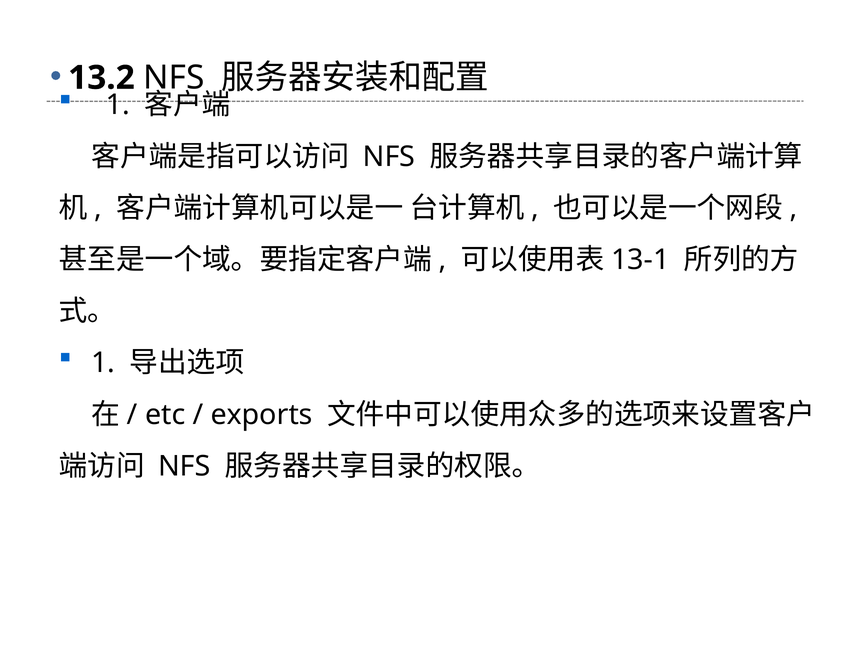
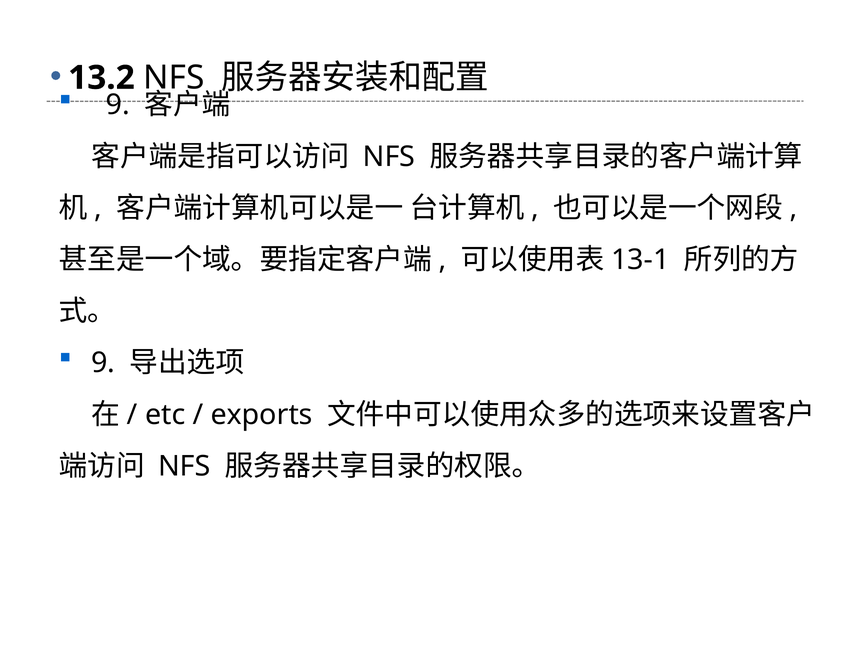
1: 1 -> 9 (118, 105)
1: 1 -> 9 (103, 363)
